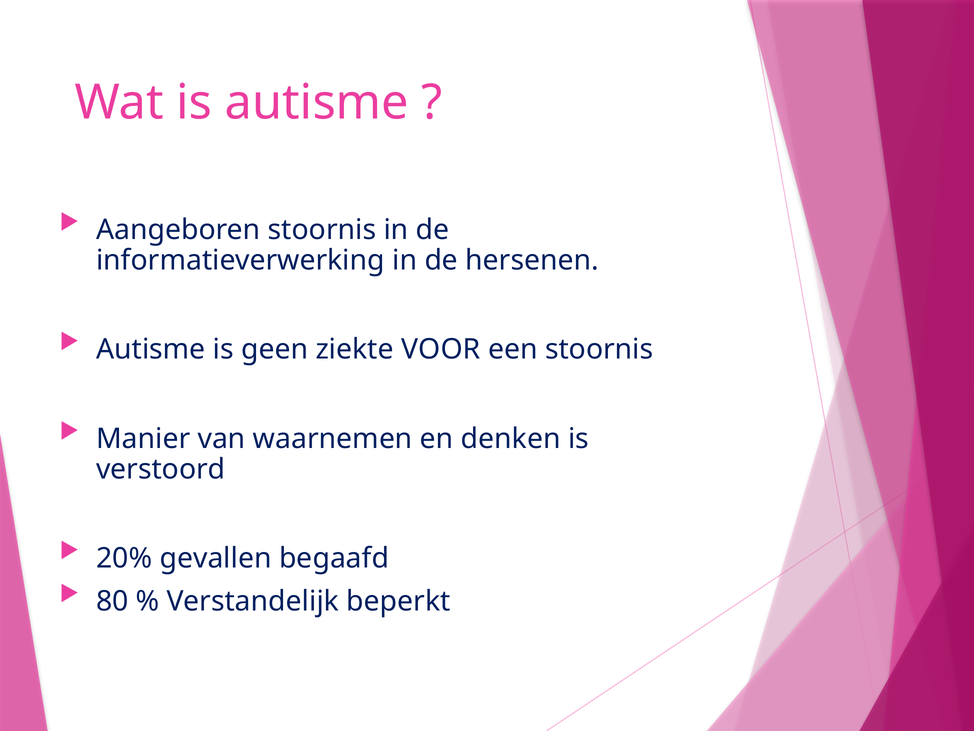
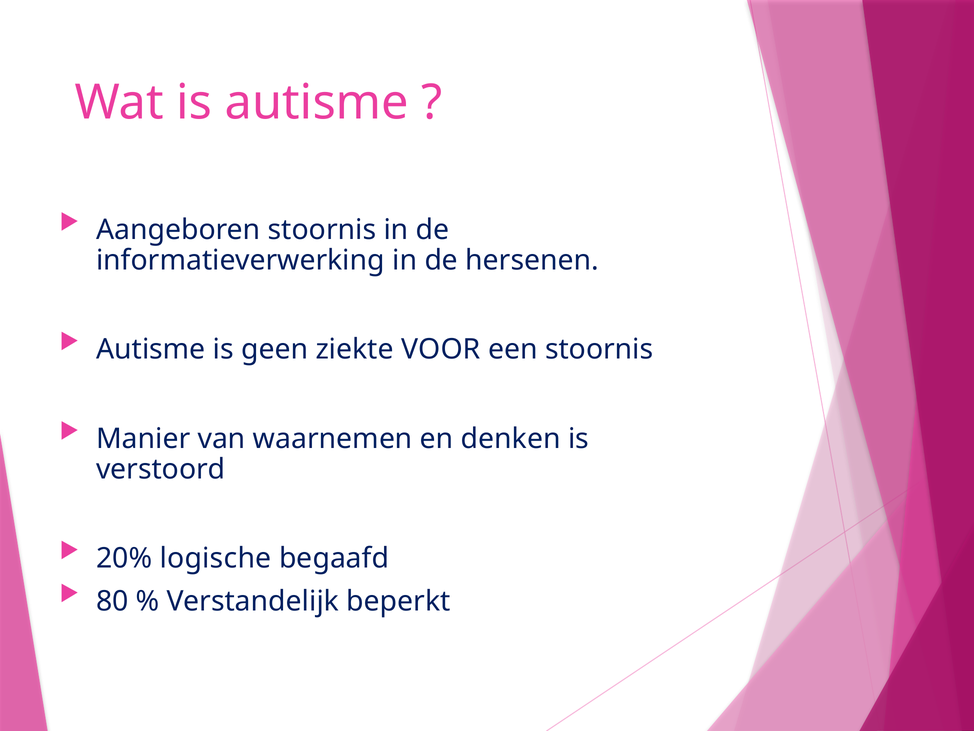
gevallen: gevallen -> logische (216, 558)
